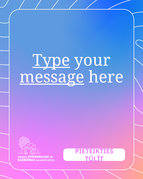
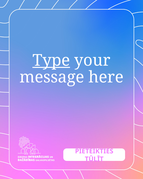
message underline: present -> none (52, 77)
